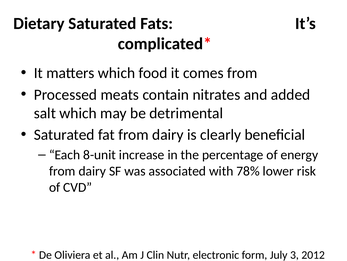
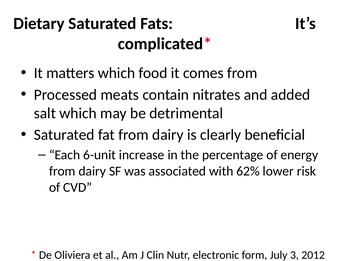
8-unit: 8-unit -> 6-unit (100, 154)
78%: 78% -> 62% (248, 171)
